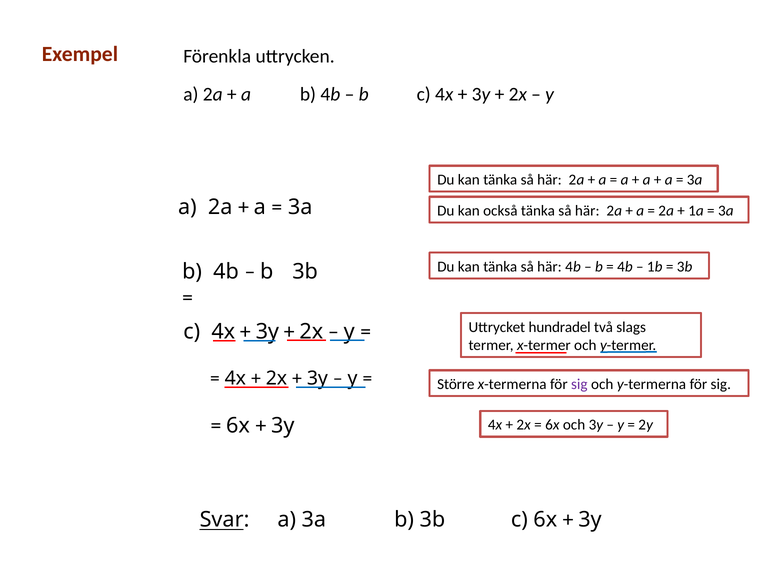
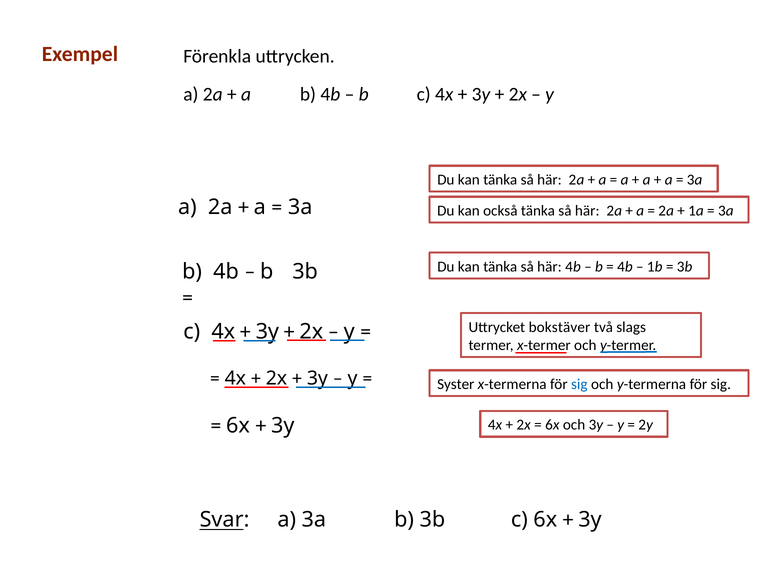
hundradel: hundradel -> bokstäver (559, 327)
Större: Större -> Syster (456, 384)
sig colour: purple -> blue (579, 384)
